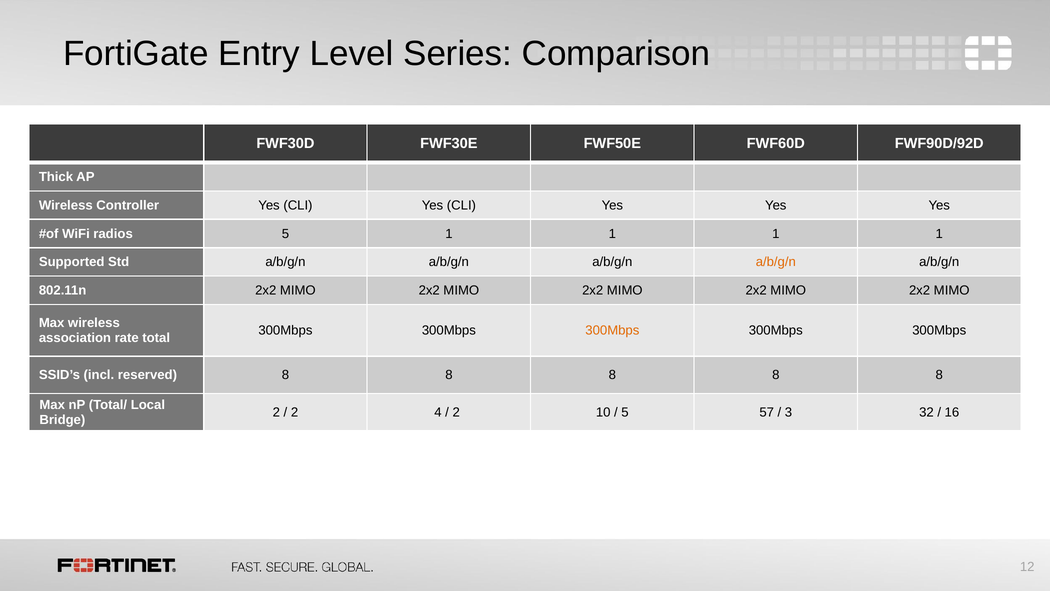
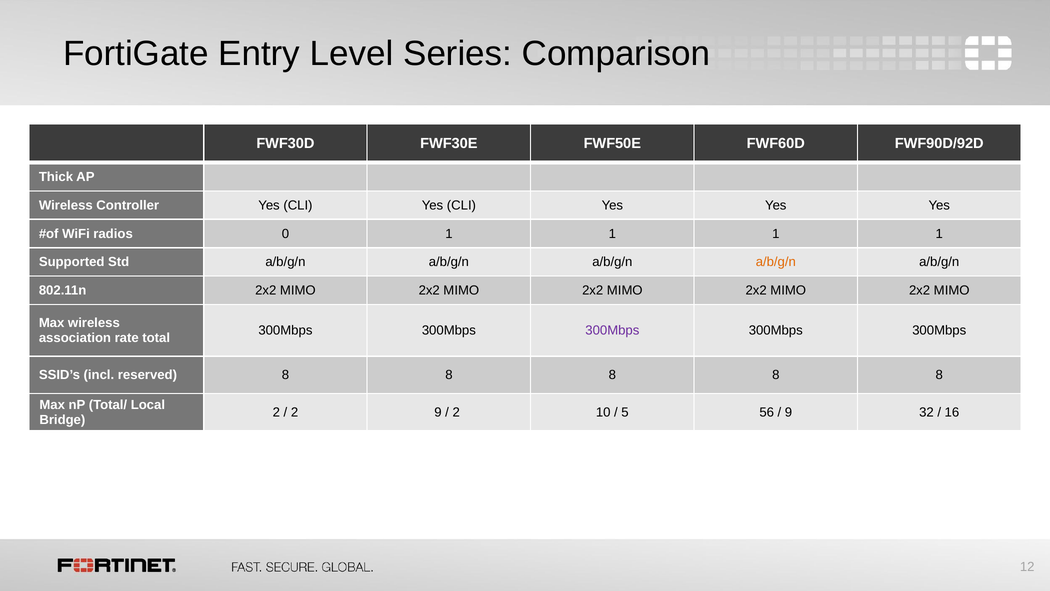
radios 5: 5 -> 0 (285, 234)
300Mbps colour: orange -> purple (612, 330)
2 4: 4 -> 9 (438, 412)
57: 57 -> 56 (767, 412)
3: 3 -> 9 (788, 412)
